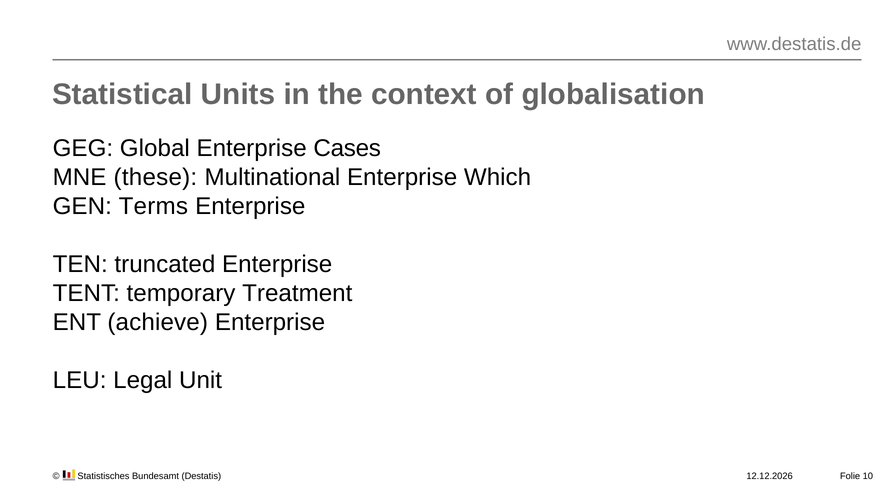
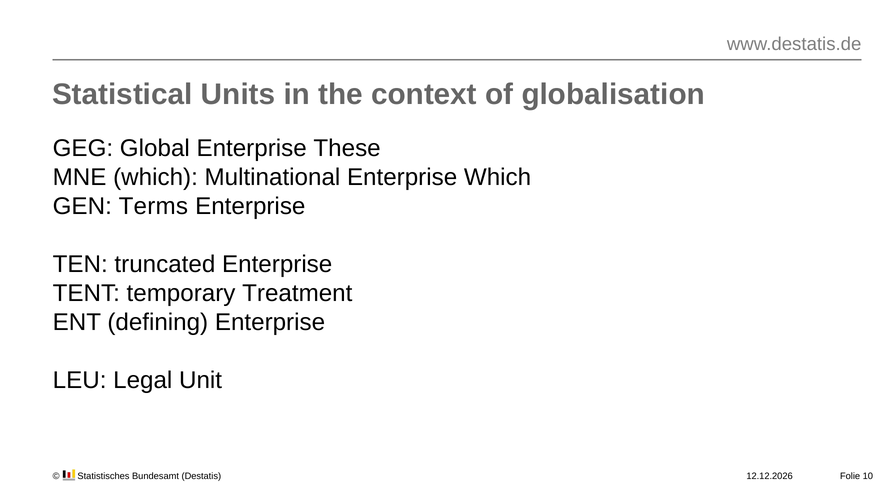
Cases: Cases -> These (347, 149)
MNE these: these -> which (156, 178)
achieve: achieve -> defining (158, 323)
